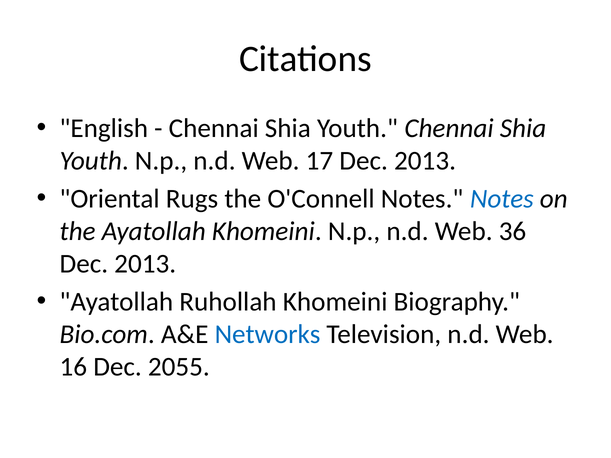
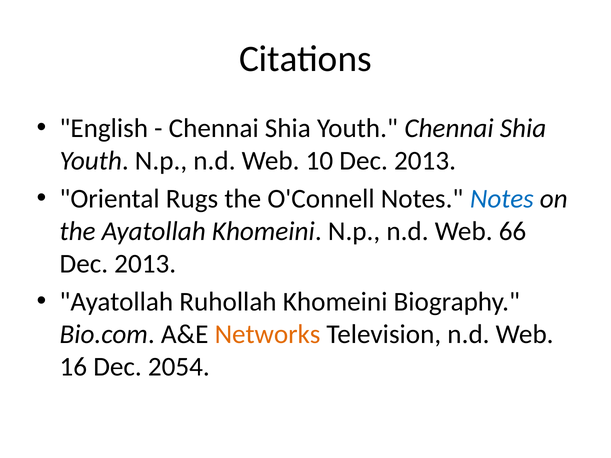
17: 17 -> 10 (319, 161)
36: 36 -> 66 (512, 231)
Networks colour: blue -> orange (268, 335)
2055: 2055 -> 2054 (179, 367)
